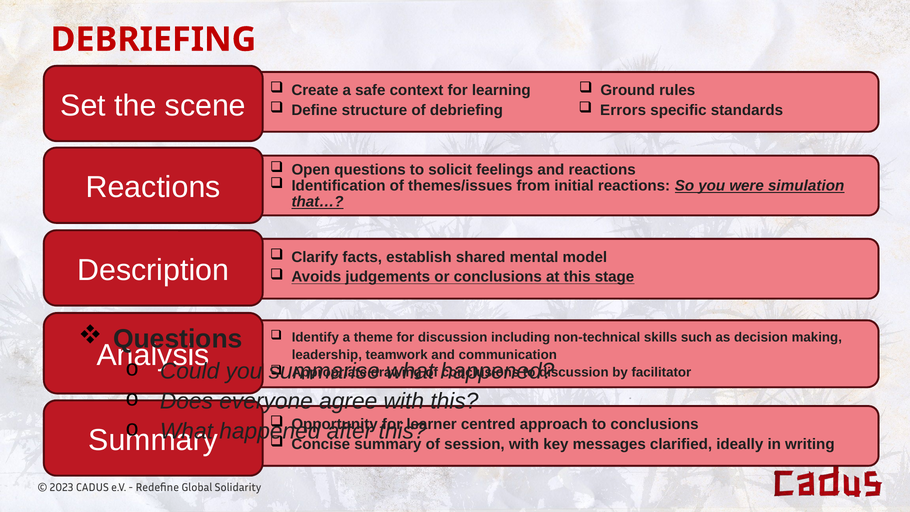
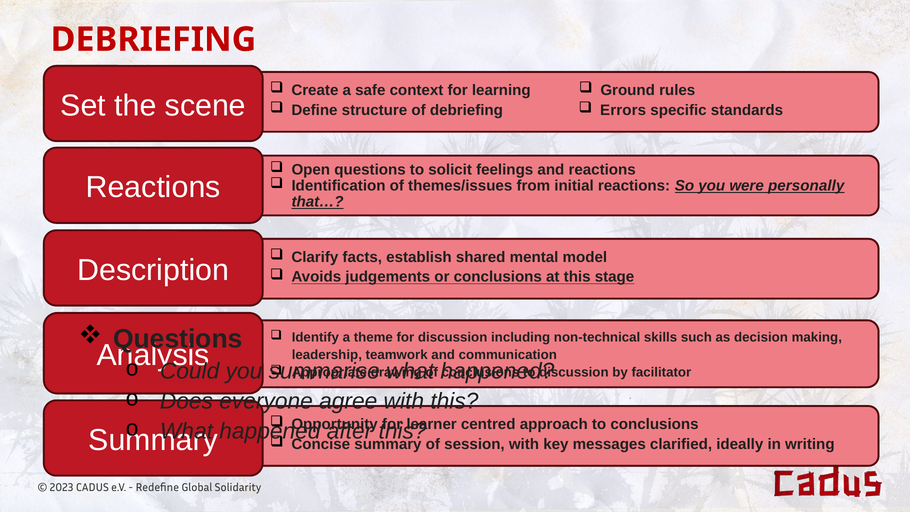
simulation: simulation -> personally (806, 186)
